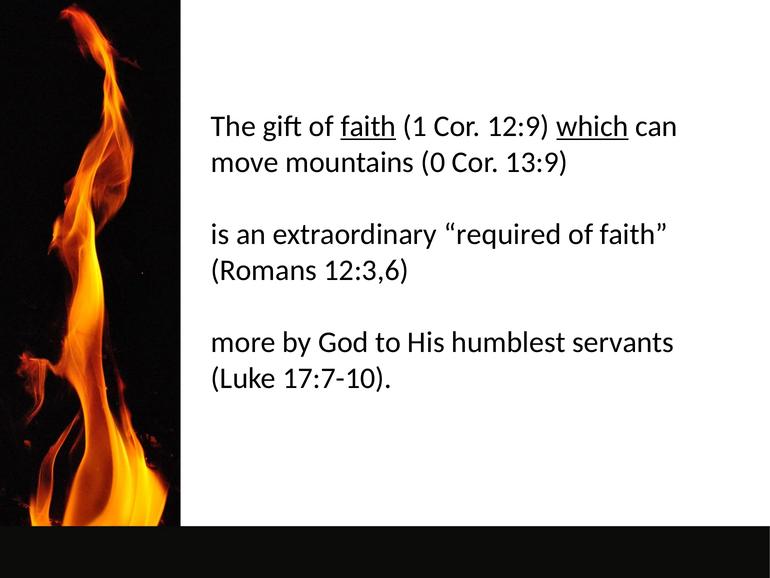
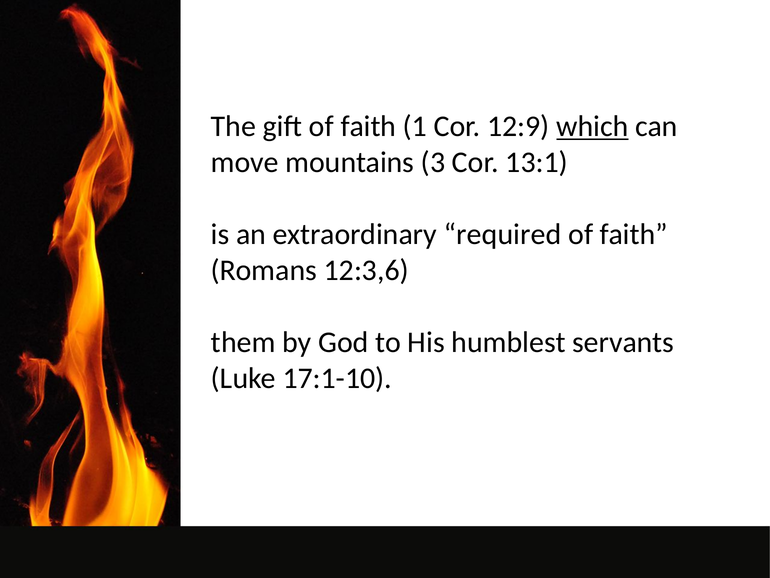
faith underline: present -> none (368, 126)
0: 0 -> 3 (433, 162)
13:9: 13:9 -> 13:1 (537, 162)
more: more -> them (243, 342)
17:7-10: 17:7-10 -> 17:1-10 (337, 378)
